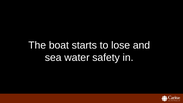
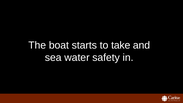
lose: lose -> take (121, 45)
